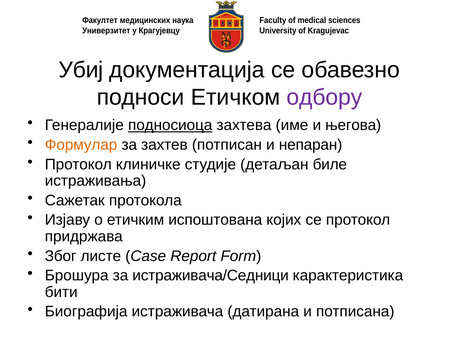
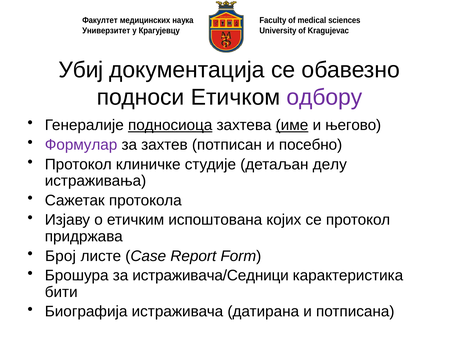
име underline: none -> present (292, 125)
његова: његова -> његово (353, 125)
Формулар colour: orange -> purple (81, 145)
непаран: непаран -> посебно (311, 145)
биле: биле -> делу (330, 164)
Због: Због -> Број (61, 256)
